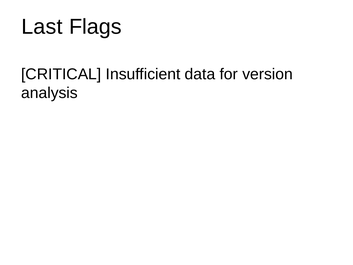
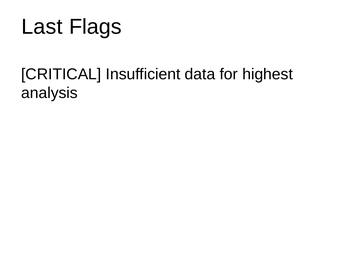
version: version -> highest (268, 74)
